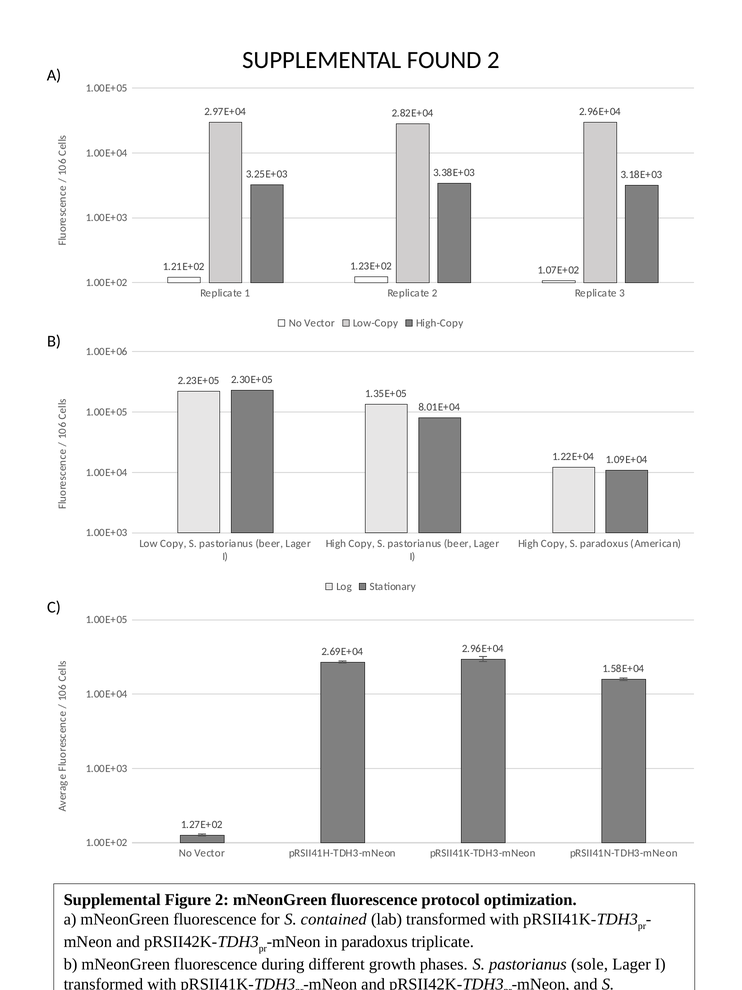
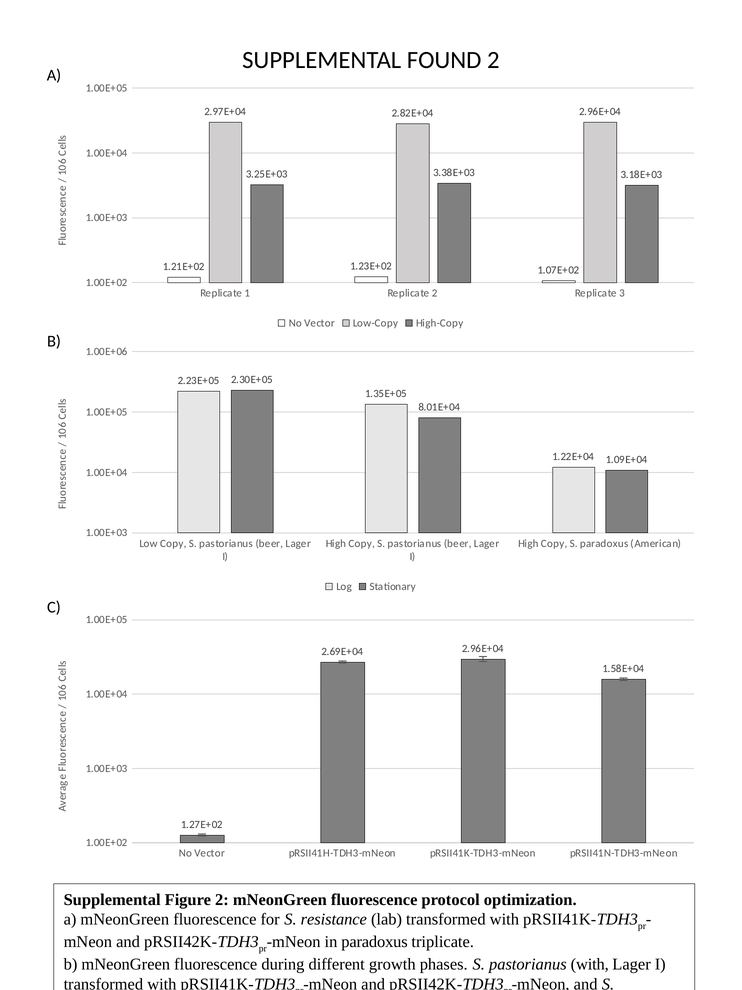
S contained: contained -> resistance (334, 919)
pastorianus sole: sole -> with (590, 964)
